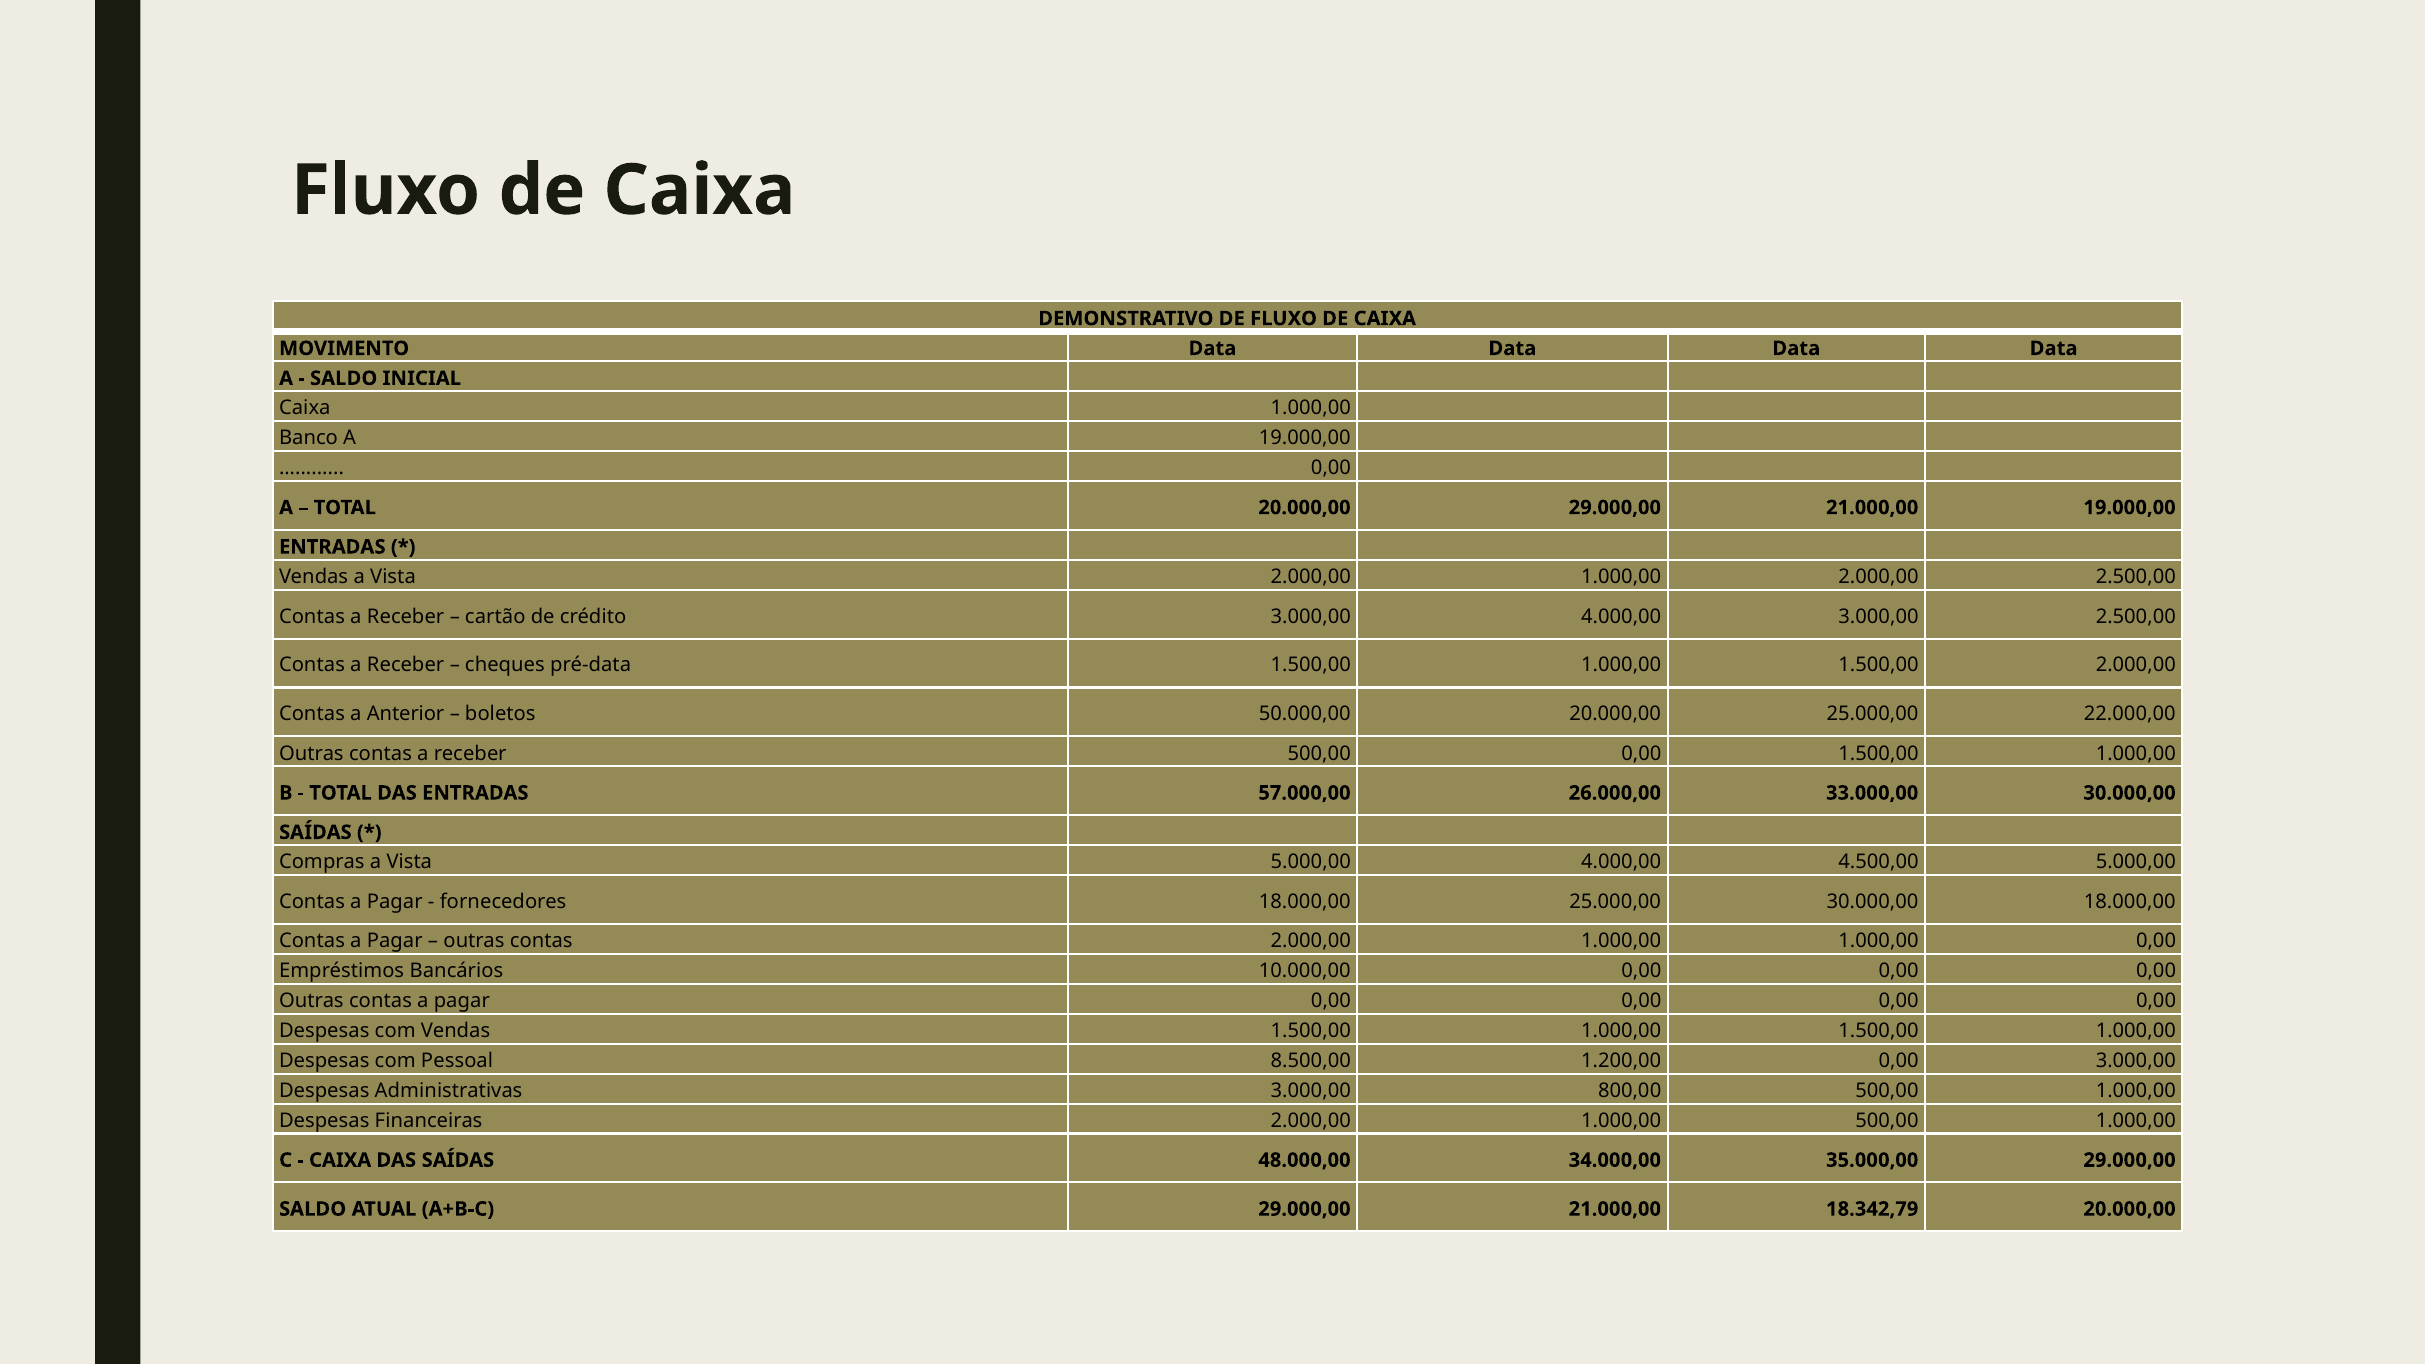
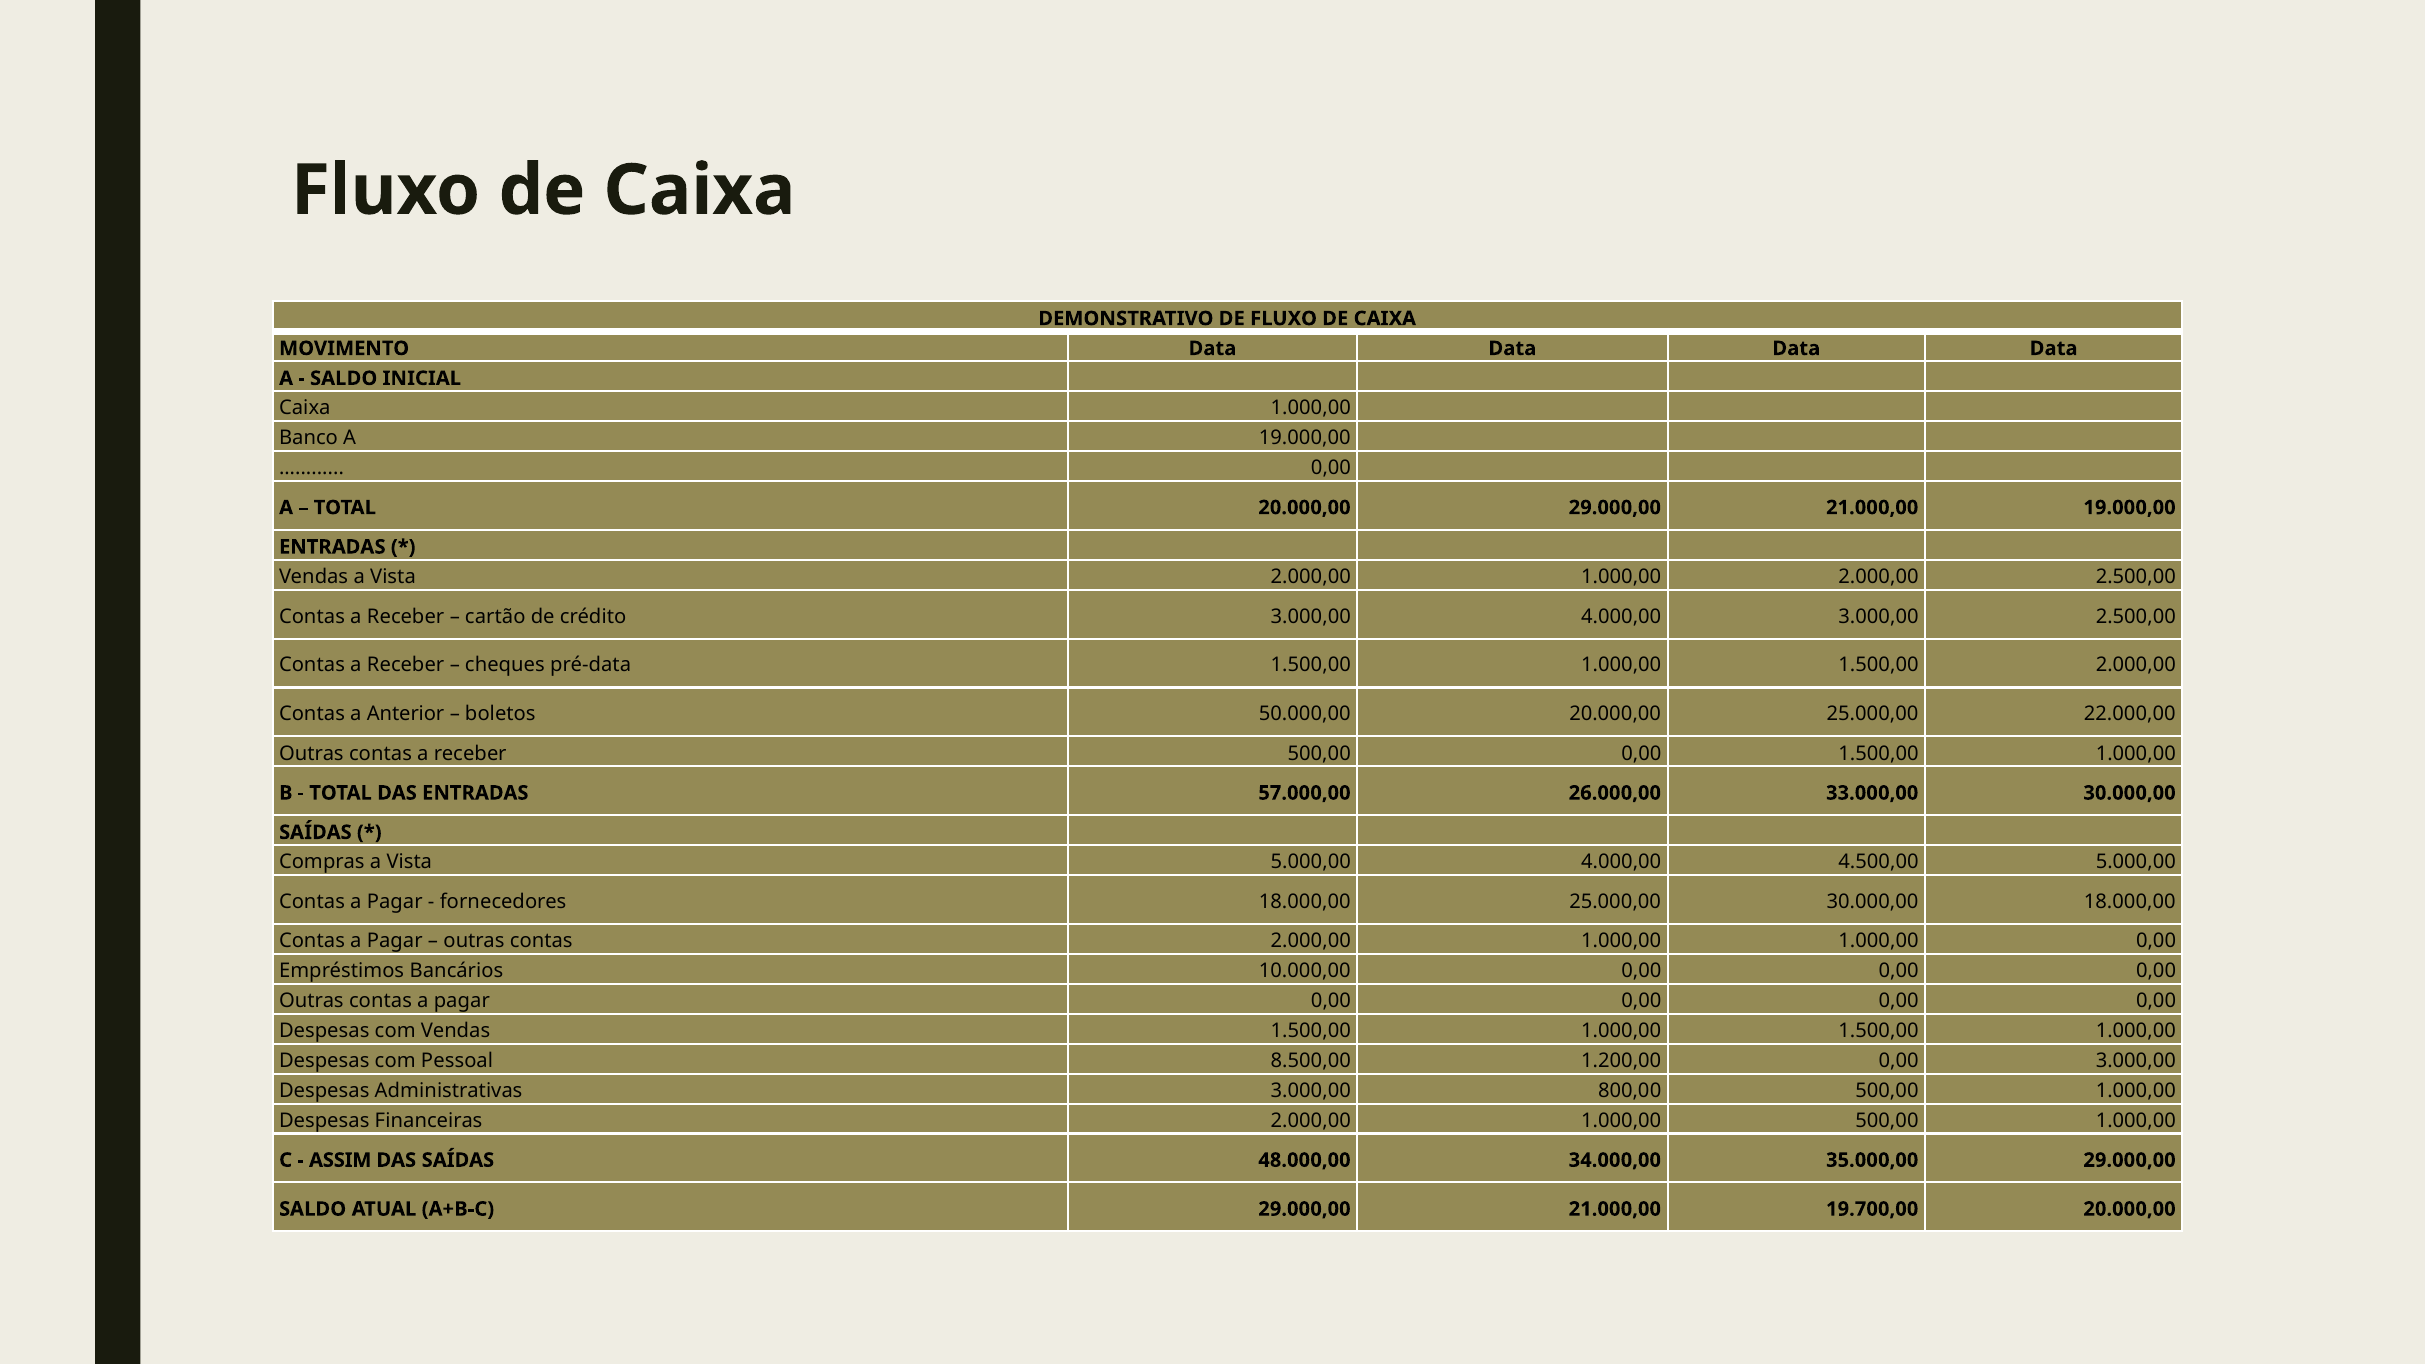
CAIXA: CAIXA -> ASSIM (340, 1160)
18.342,79: 18.342,79 -> 19.700,00 (1872, 1209)
